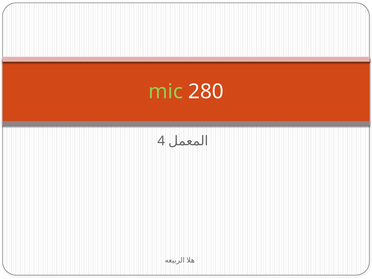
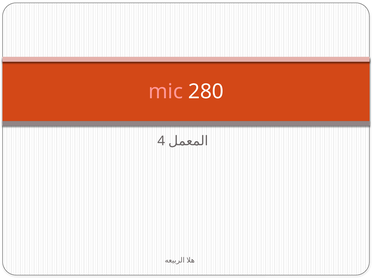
mic colour: light green -> pink (166, 92)
